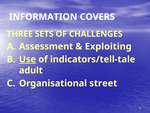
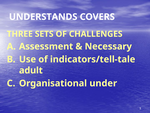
INFORMATION: INFORMATION -> UNDERSTANDS (43, 17)
Exploiting: Exploiting -> Necessary (108, 46)
Use underline: present -> none (27, 59)
street: street -> under (103, 83)
